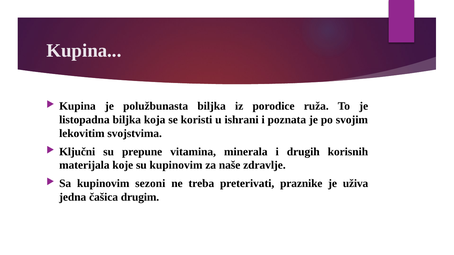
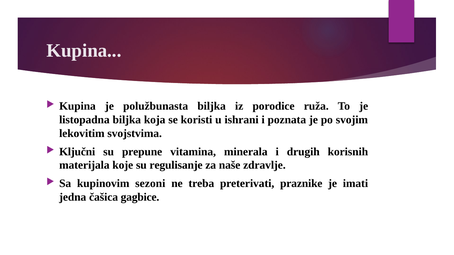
su kupinovim: kupinovim -> regulisanje (176, 165)
uživa: uživa -> imati (355, 184)
drugim: drugim -> gagbice (140, 197)
